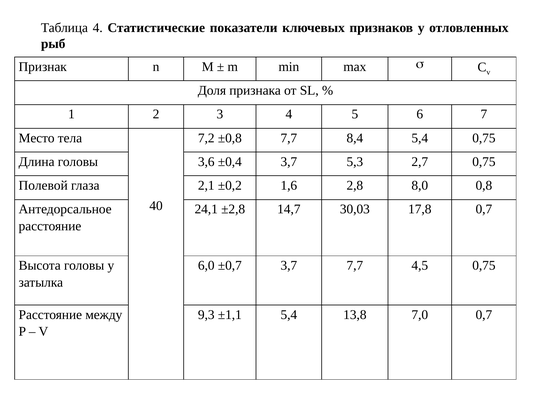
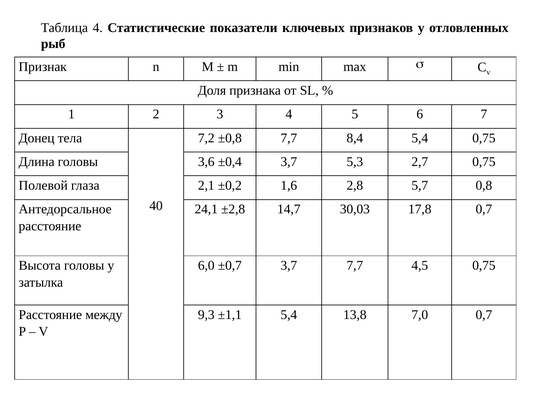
Место: Место -> Донец (37, 138)
8,0: 8,0 -> 5,7 (420, 186)
